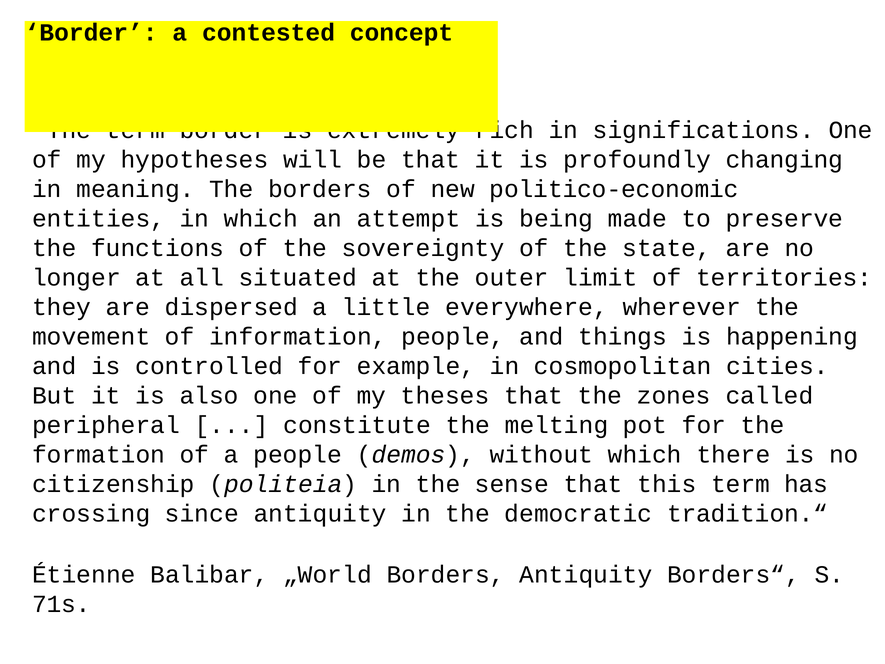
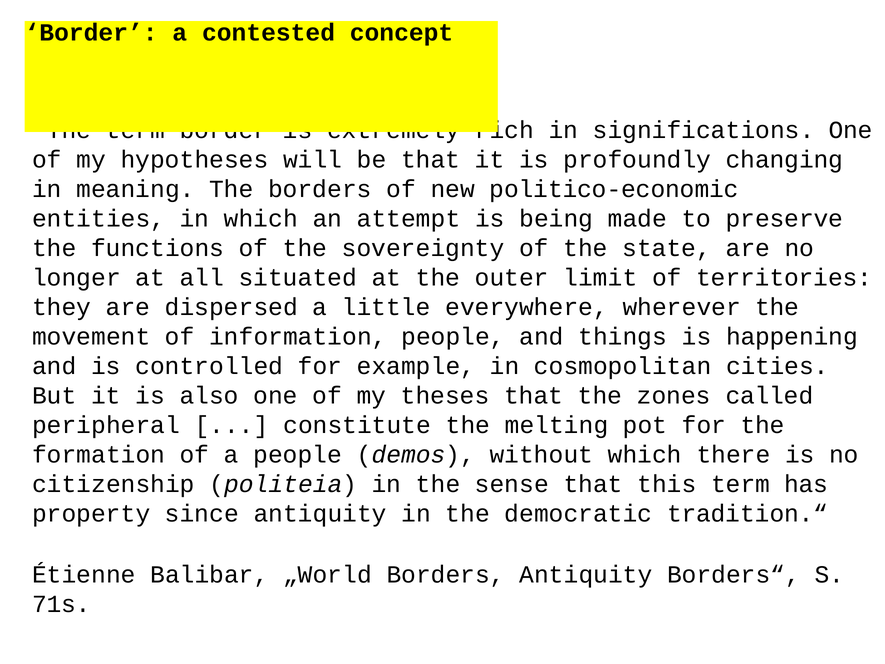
crossing: crossing -> property (91, 514)
